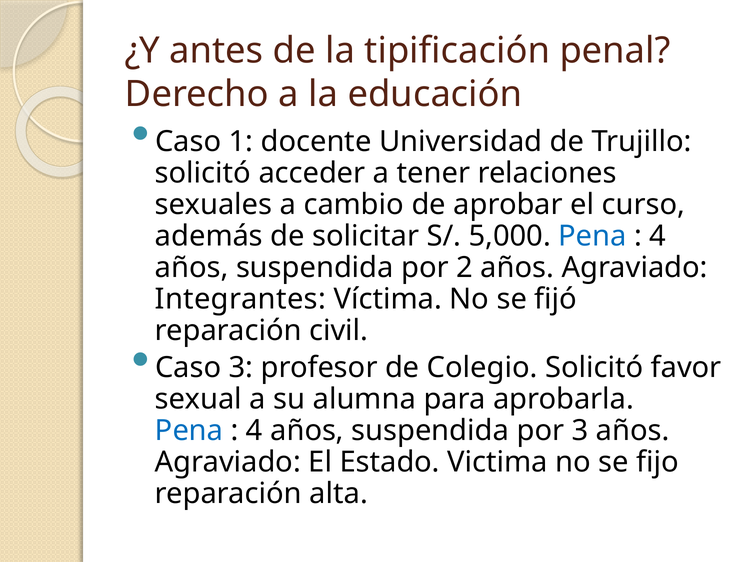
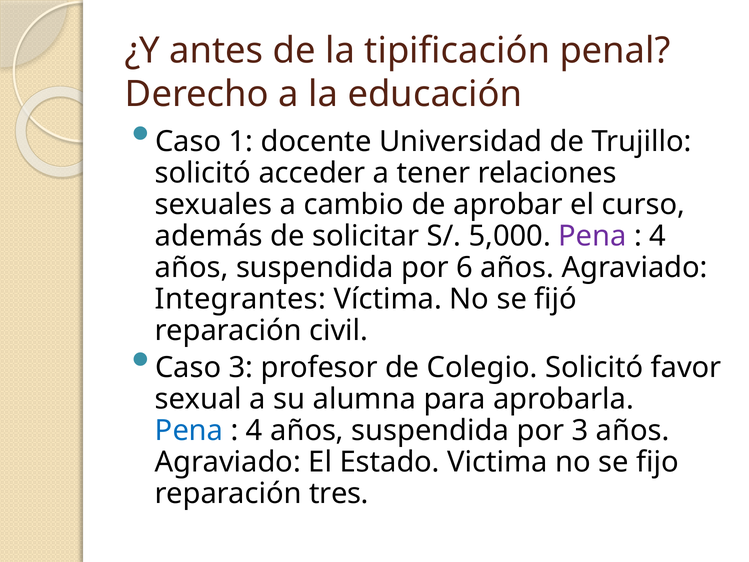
Pena colour: blue -> purple (593, 236)
2: 2 -> 6 (465, 268)
alta: alta -> tres (339, 494)
